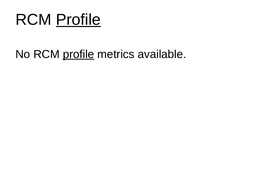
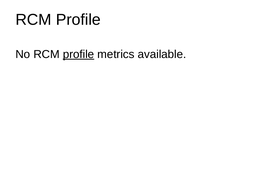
Profile underline: present -> none (78, 20)
